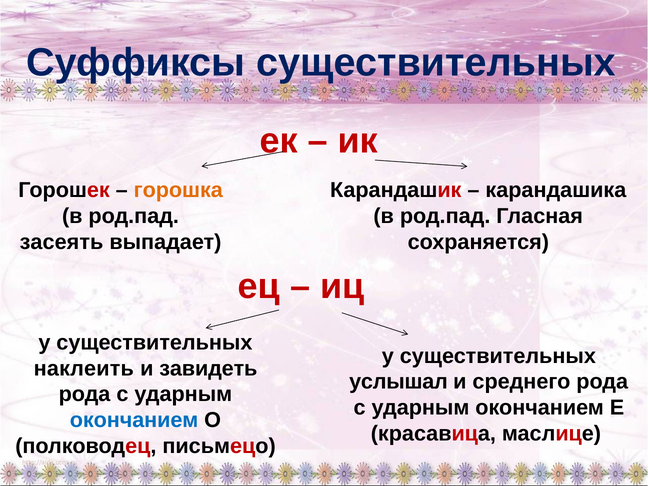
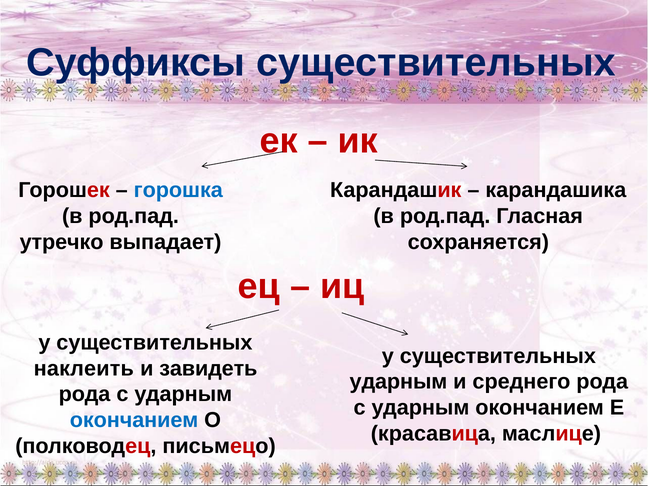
горошка colour: orange -> blue (178, 190)
засеять: засеять -> утречко (62, 242)
услышал: услышал -> ударным (398, 382)
